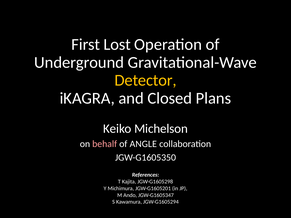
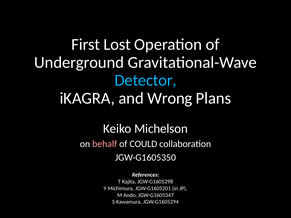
Detector colour: yellow -> light blue (146, 80)
Closed: Closed -> Wrong (170, 98)
ANGLE: ANGLE -> COULD (143, 144)
